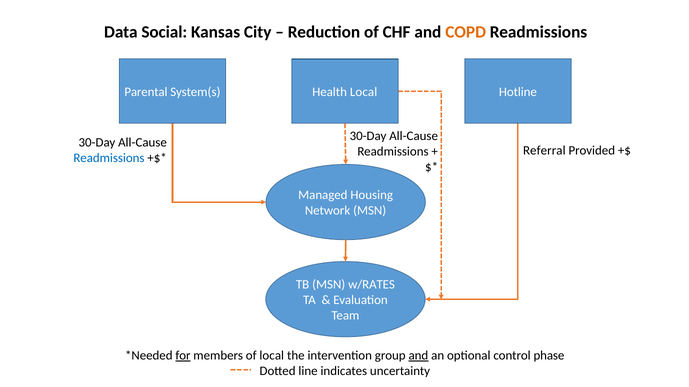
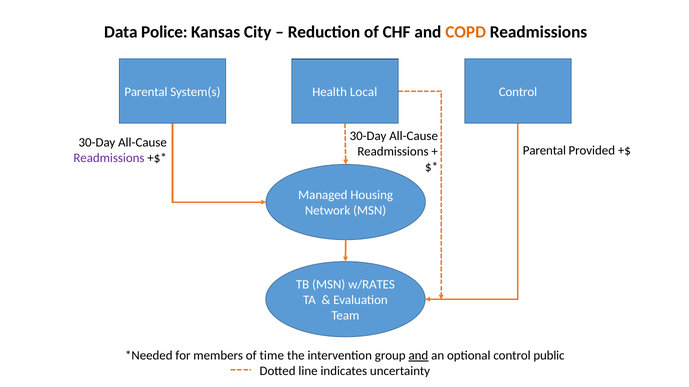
Social: Social -> Police (164, 32)
Hotline: Hotline -> Control (518, 92)
Referral: Referral -> Parental (544, 151)
Readmissions colour: blue -> purple (109, 158)
for underline: present -> none (183, 356)
of local: local -> time (272, 356)
phase: phase -> public (549, 356)
